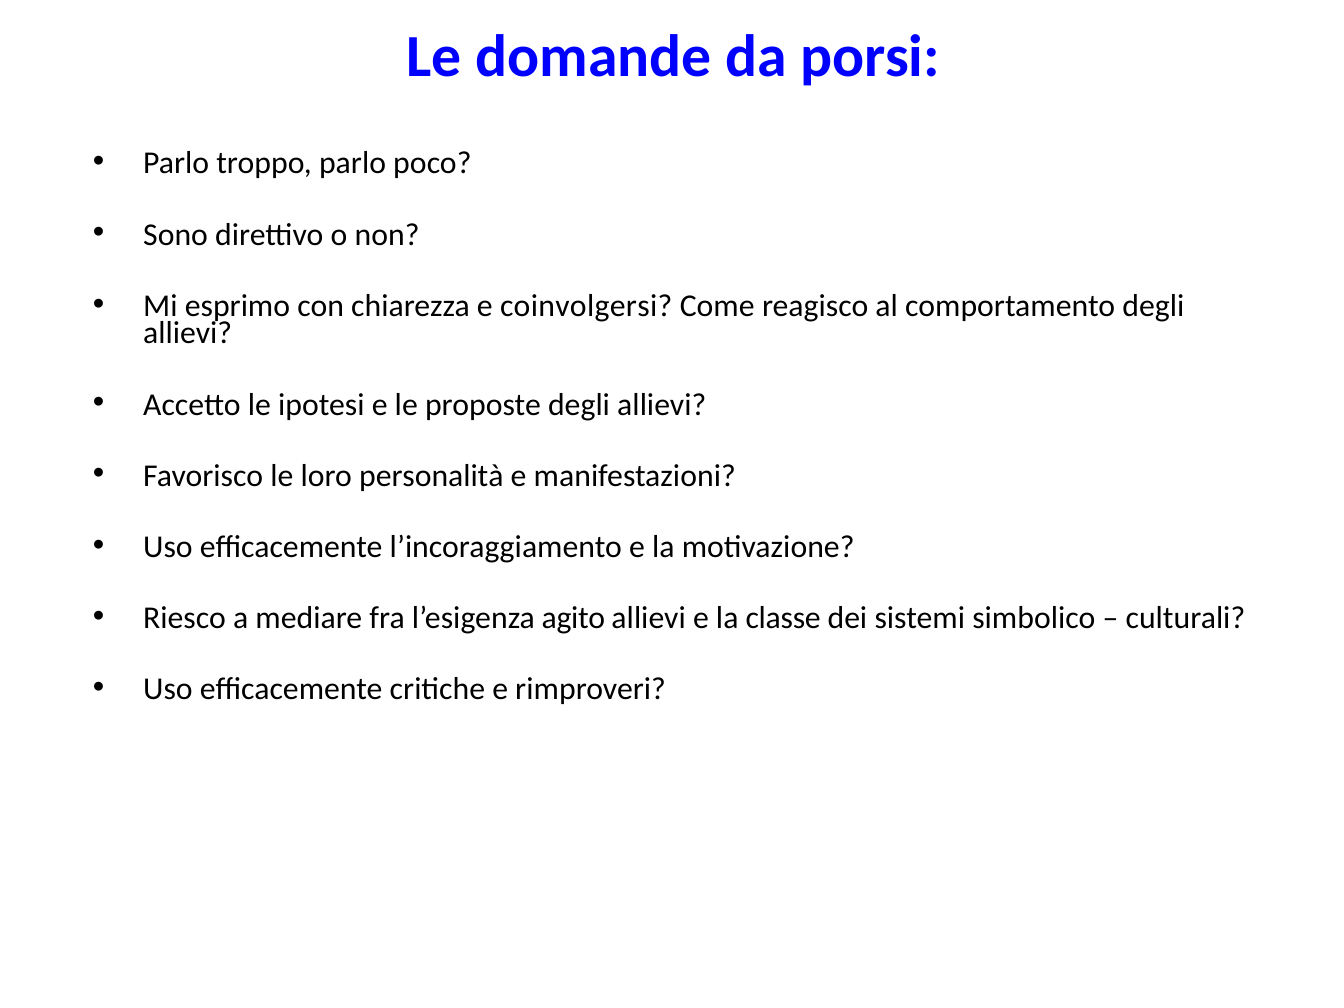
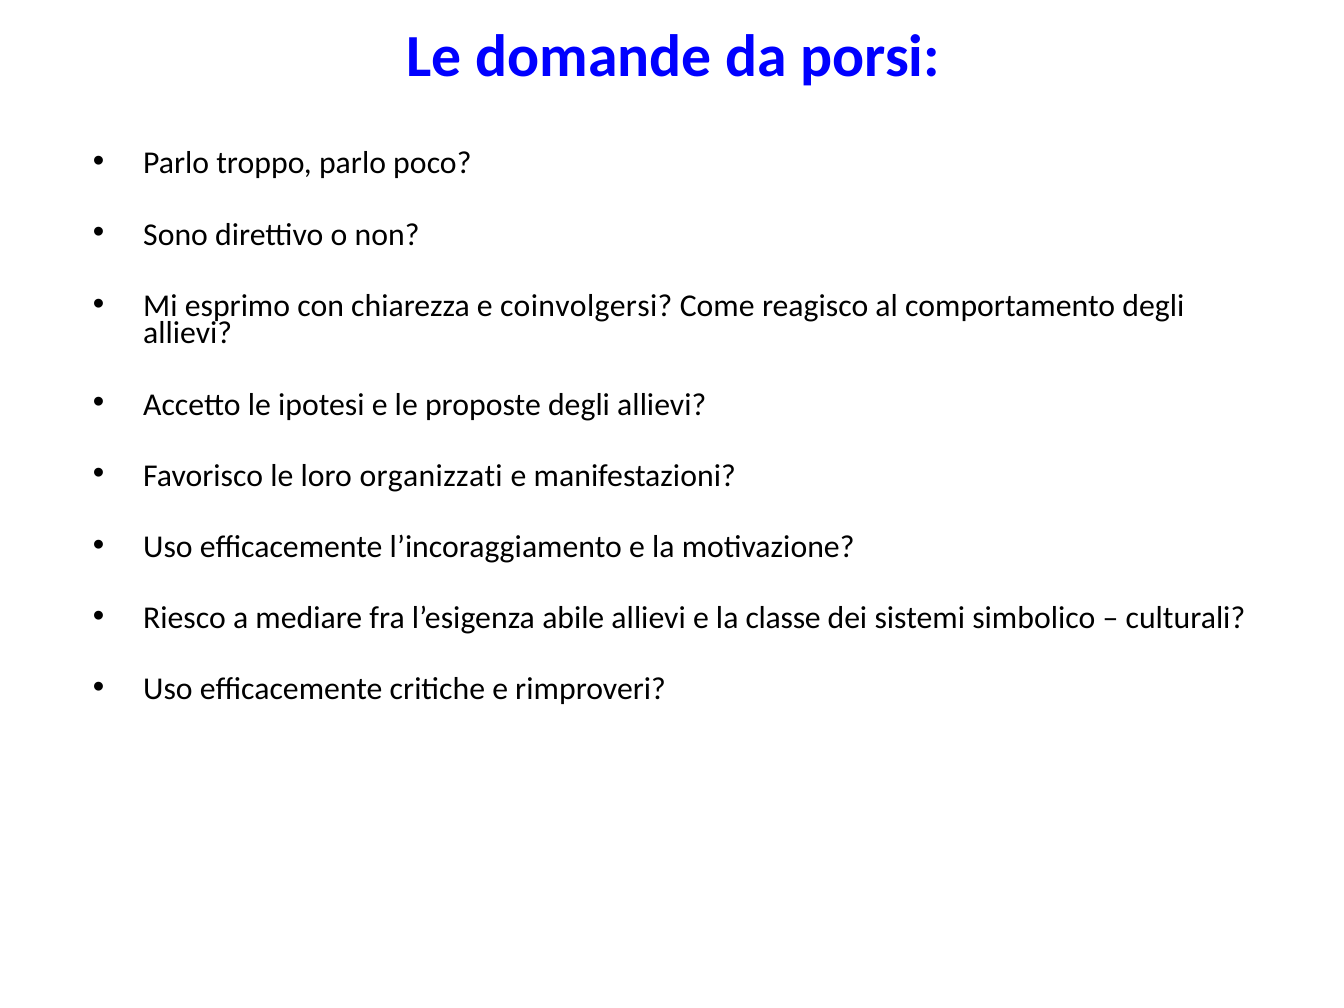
personalità: personalità -> organizzati (431, 476)
agito: agito -> abile (573, 618)
